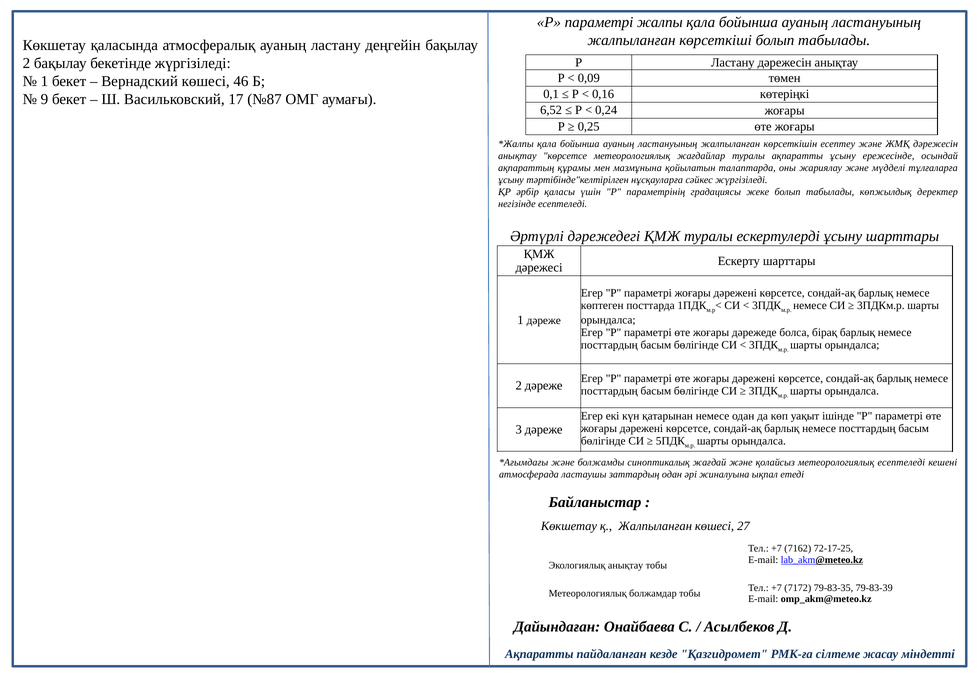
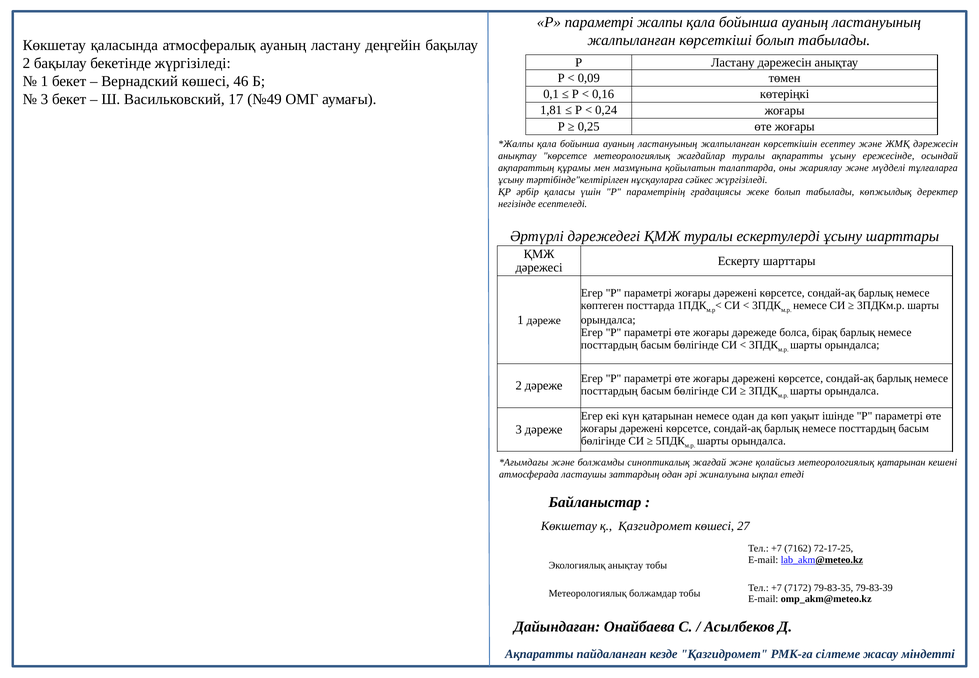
9: 9 -> 3 (44, 99)
№87: №87 -> №49 (264, 99)
6,52: 6,52 -> 1,81 (551, 110)
метеорологиялық есептеледі: есептеледі -> қатарынан (901, 462)
қ Жалпыланған: Жалпыланған -> Қазгидромет (655, 526)
